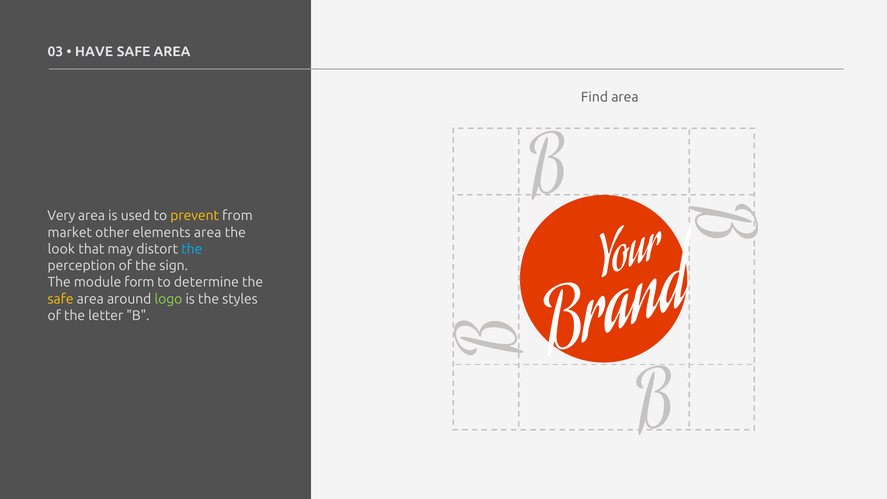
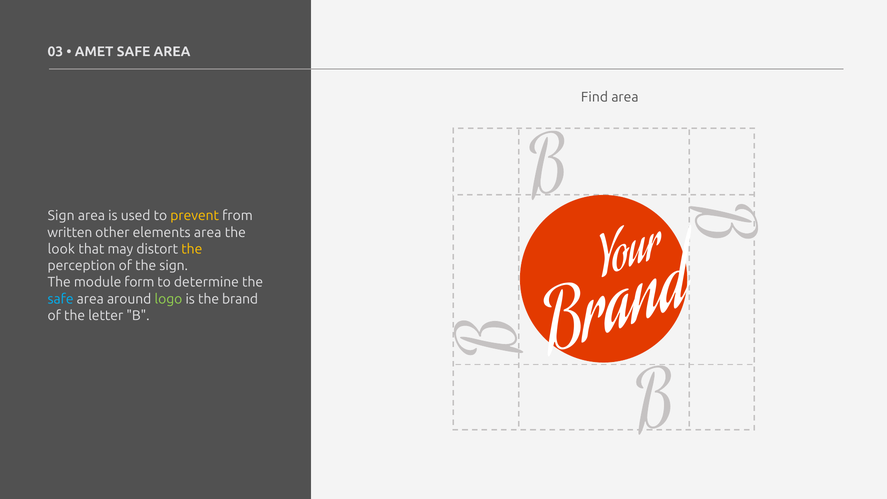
HAVE: HAVE -> AMET (94, 52)
Very: Very -> Sign (61, 216)
market: market -> written (70, 232)
the colour: light blue -> yellow (192, 249)
safe colour: yellow -> light blue (61, 299)
styles: styles -> brand (240, 299)
